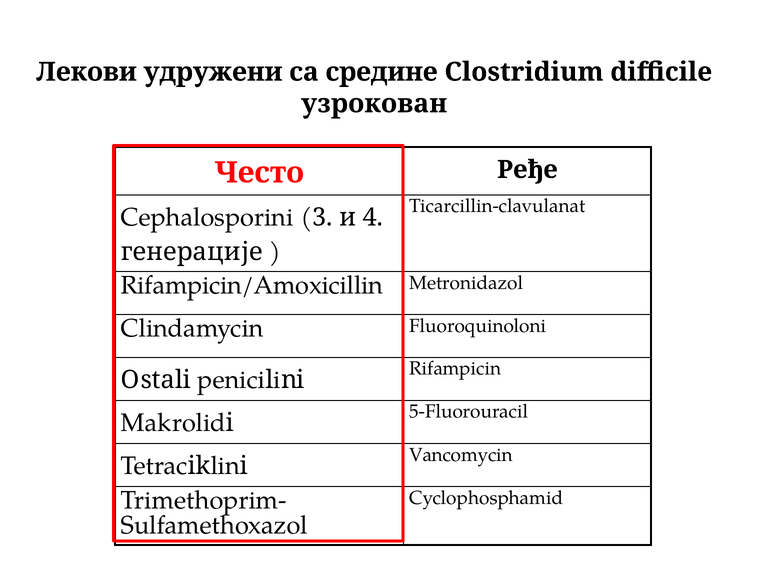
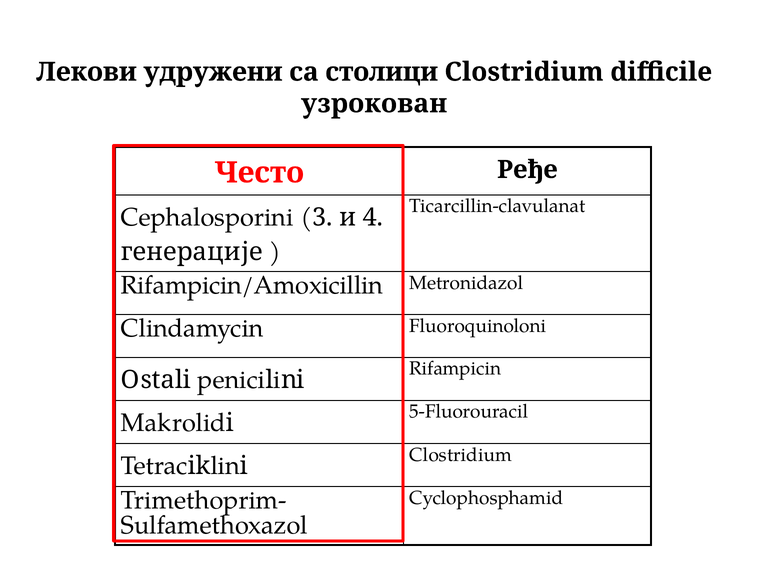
средине: средине -> столици (382, 72)
Tetraciklini Vancomycin: Vancomycin -> Clostridium (461, 455)
